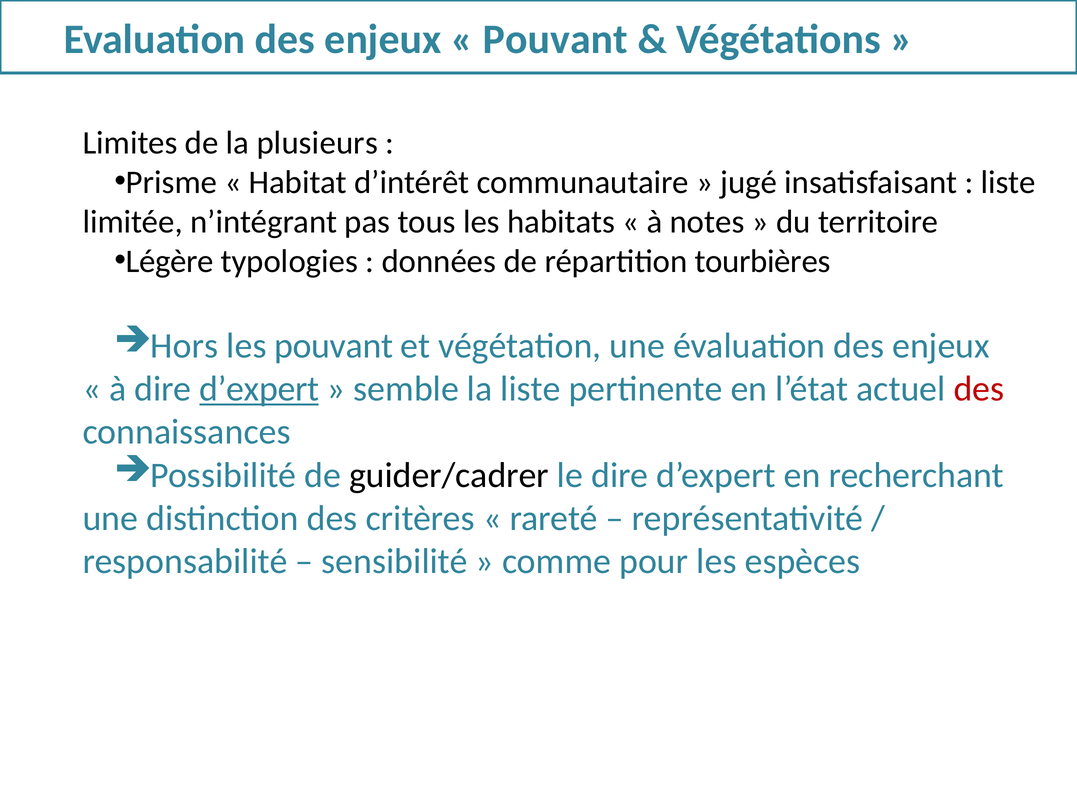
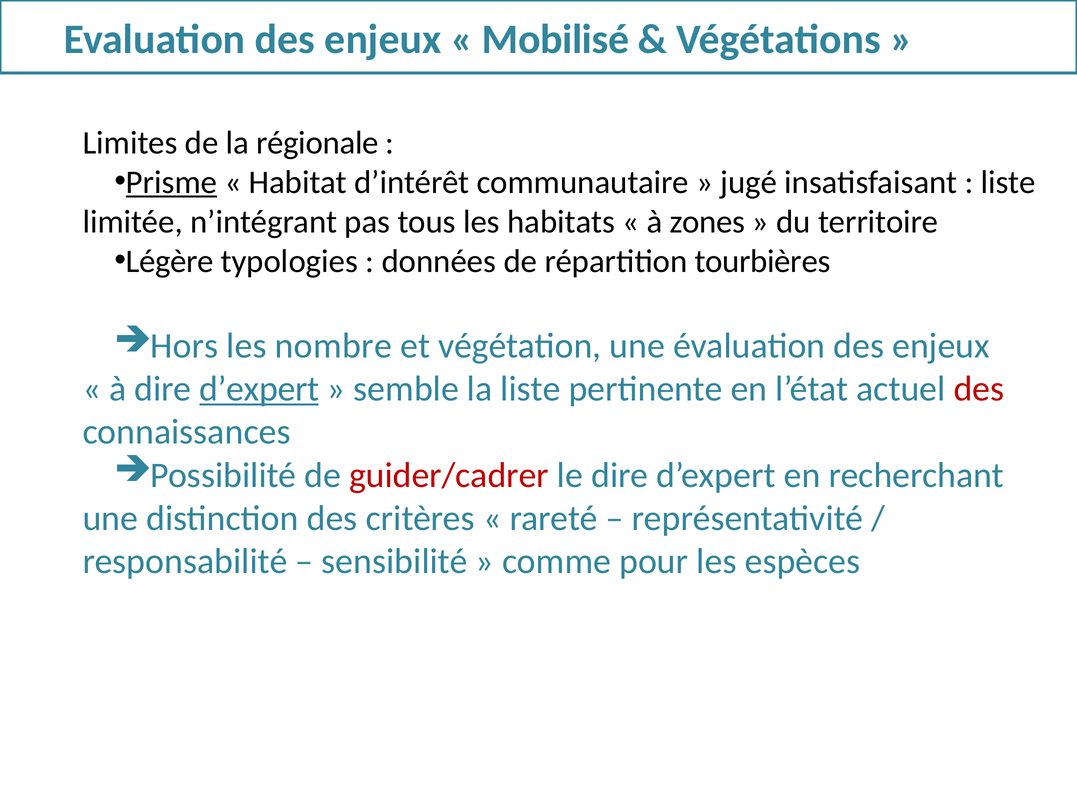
Pouvant: Pouvant -> Mobilisé (556, 39)
plusieurs: plusieurs -> régionale (317, 143)
Prisme underline: none -> present (172, 182)
notes: notes -> zones (707, 222)
les pouvant: pouvant -> nombre (333, 346)
guider/cadrer colour: black -> red (449, 475)
